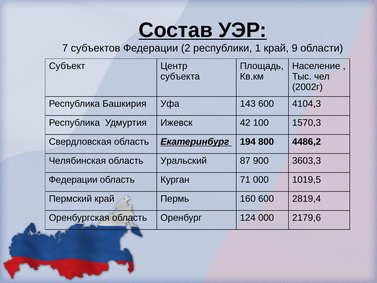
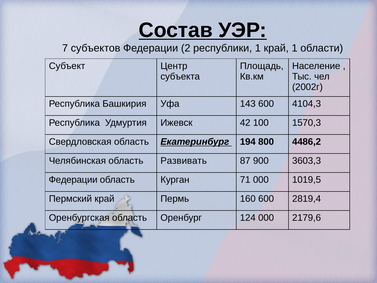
край 9: 9 -> 1 (295, 48)
Уральский: Уральский -> Развивать (184, 161)
